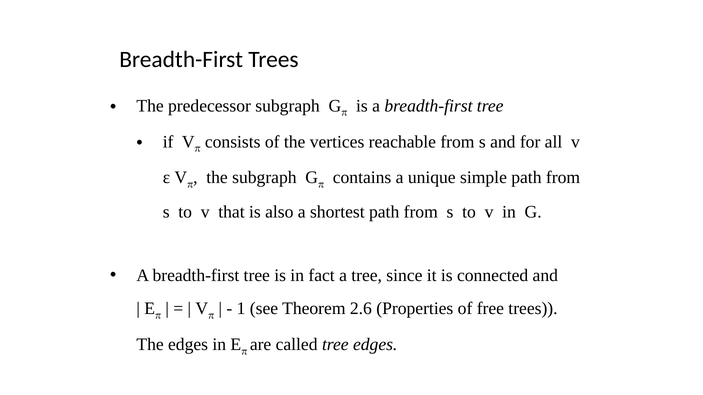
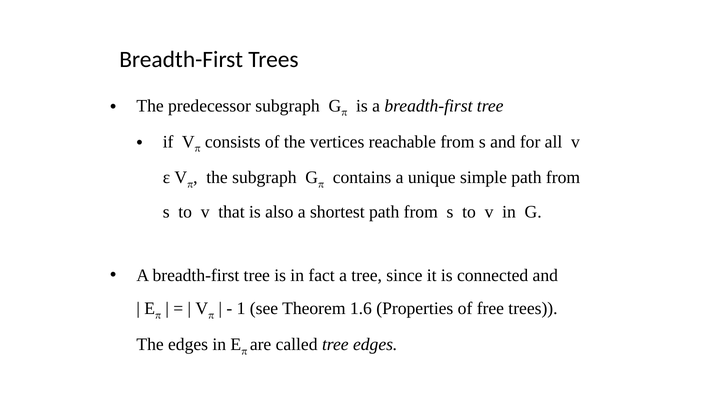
2.6: 2.6 -> 1.6 (361, 309)
